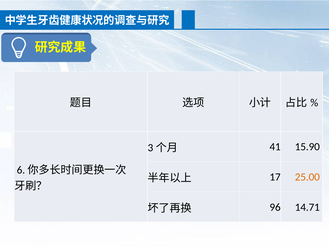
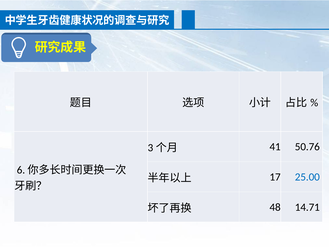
15.90: 15.90 -> 50.76 (307, 147)
25.00 colour: orange -> blue (307, 177)
96: 96 -> 48 (275, 207)
